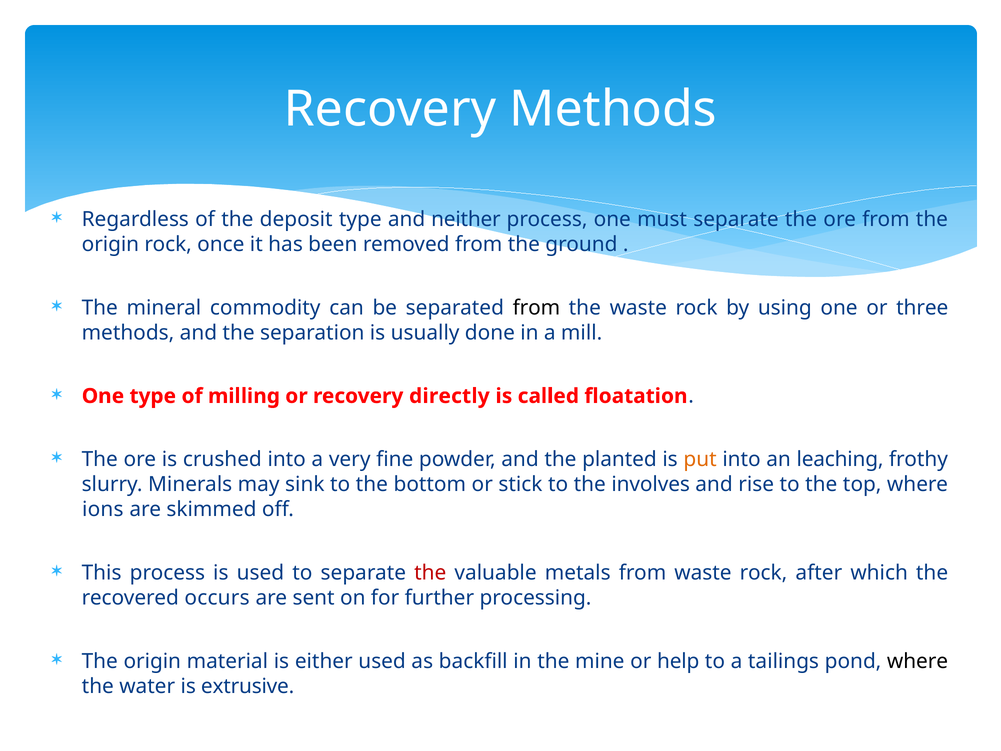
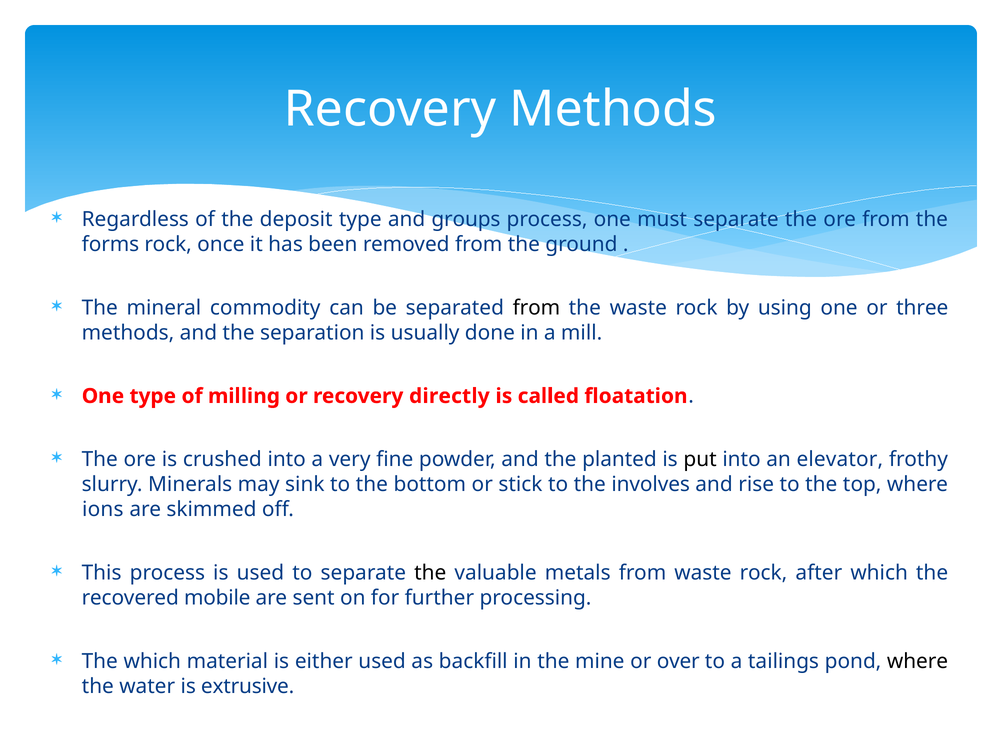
neither: neither -> groups (466, 219)
origin: origin -> forms (110, 244)
put colour: orange -> black (700, 459)
leaching: leaching -> elevator (840, 459)
the colour: red -> black (430, 573)
occurs: occurs -> mobile (217, 598)
origin: origin -> which (152, 661)
help: help -> over (678, 661)
